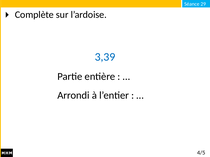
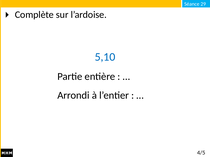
3,39: 3,39 -> 5,10 (105, 57)
